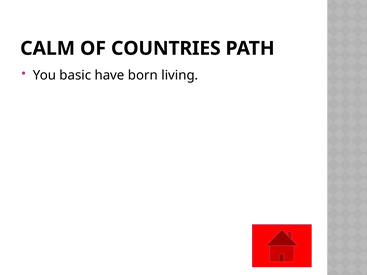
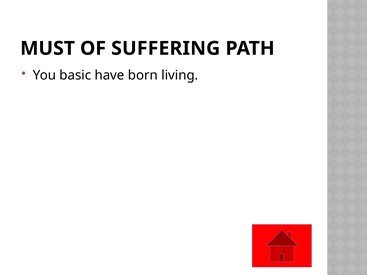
CALM: CALM -> MUST (48, 48)
COUNTRIES: COUNTRIES -> SUFFERING (166, 48)
